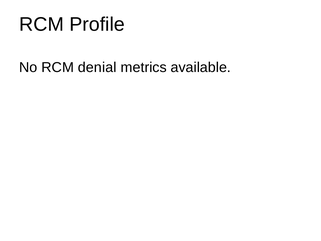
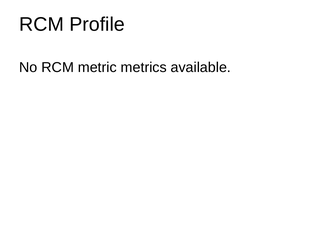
denial: denial -> metric (97, 67)
